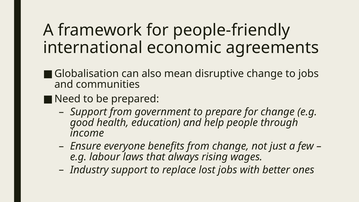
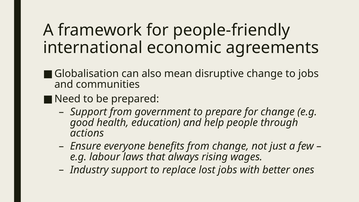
income: income -> actions (87, 133)
